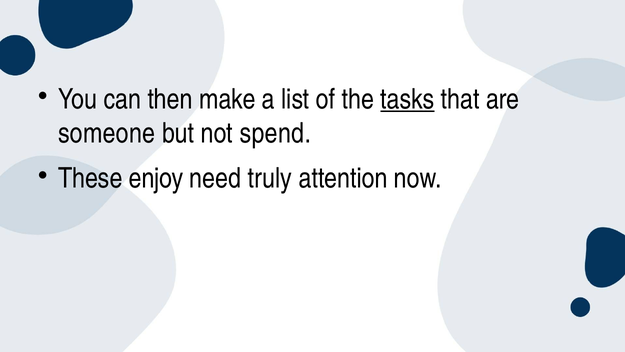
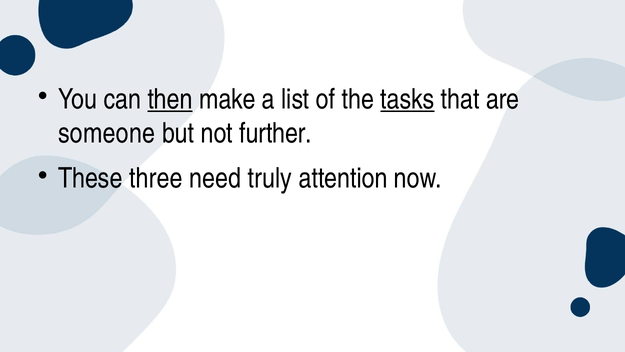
then underline: none -> present (170, 99)
spend: spend -> further (276, 133)
enjoy: enjoy -> three (156, 178)
